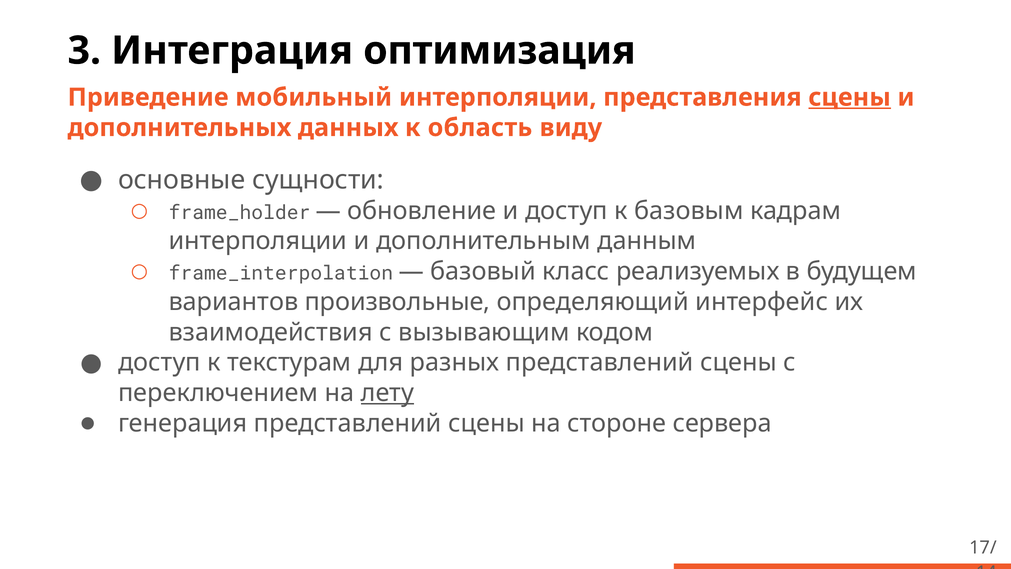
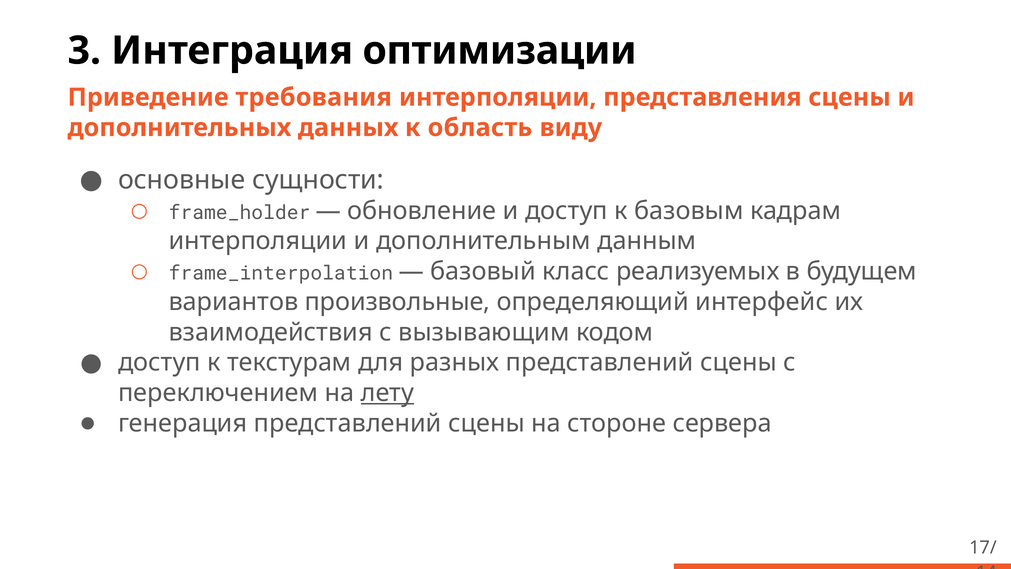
оптимизация: оптимизация -> оптимизации (499, 51)
мобильный: мобильный -> требования (314, 97)
сцены underline: present -> none (850, 97)
